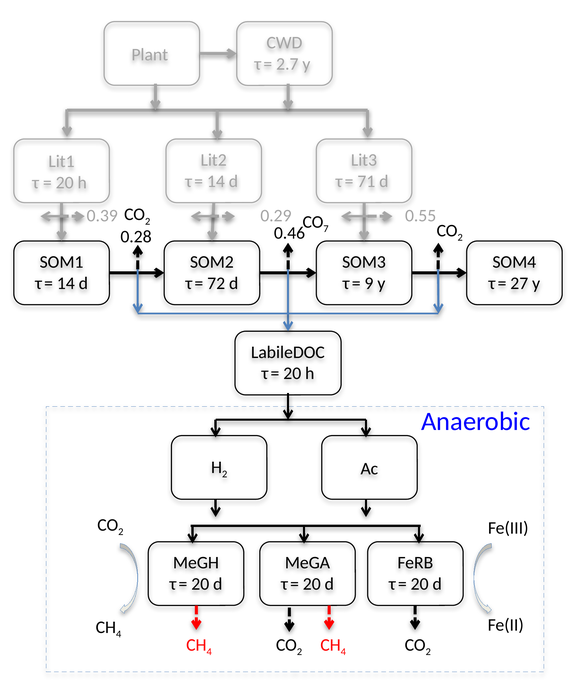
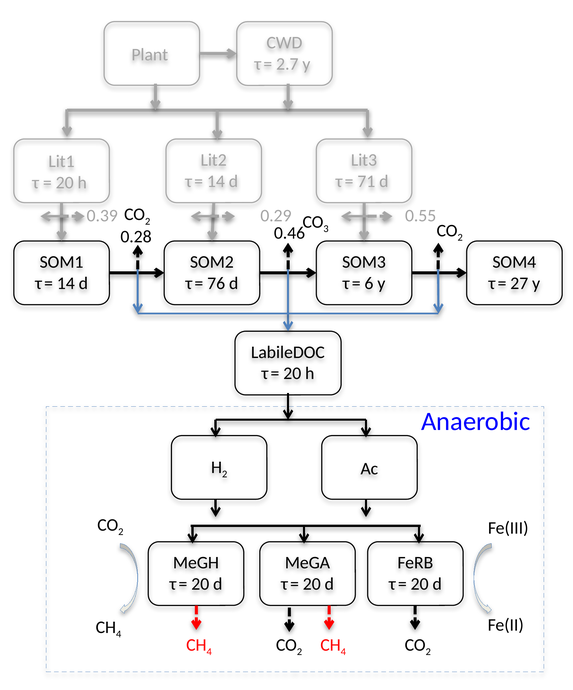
7: 7 -> 3 (326, 229)
72: 72 -> 76 (216, 283)
9: 9 -> 6 (369, 283)
